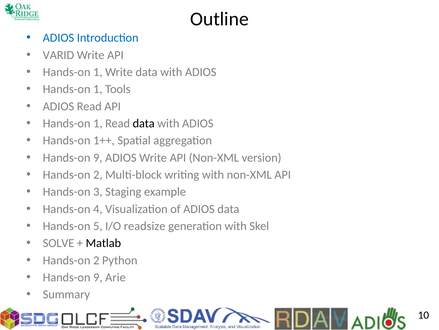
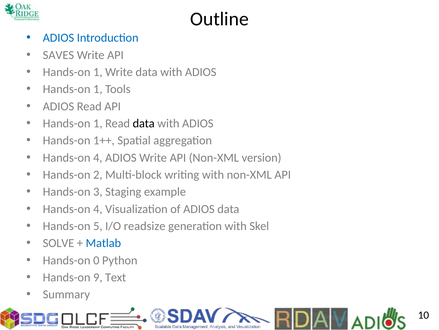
VARID: VARID -> SAVES (58, 55)
9: 9 -> 4 (98, 157)
Matlab colour: black -> blue (103, 243)
2: 2 -> 0 (96, 260)
Arie: Arie -> Text (116, 277)
